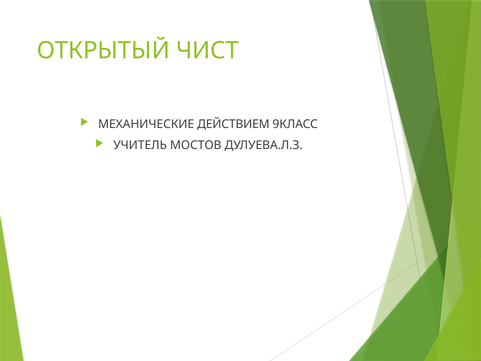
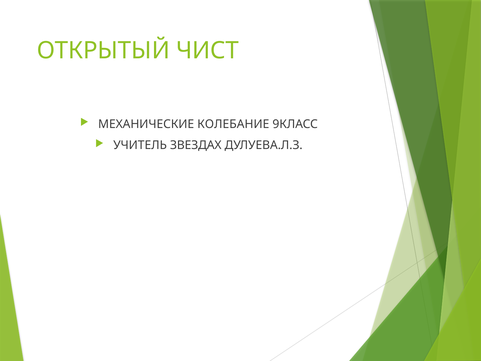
ДЕЙСТВИЕМ: ДЕЙСТВИЕМ -> КОЛЕБАНИЕ (233, 124)
МОСТОВ: МОСТОВ -> ЗВЕЗДАХ (196, 145)
